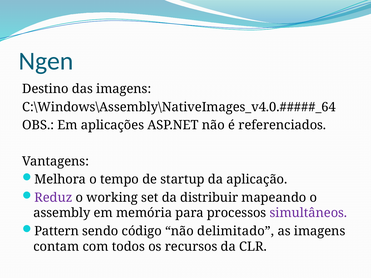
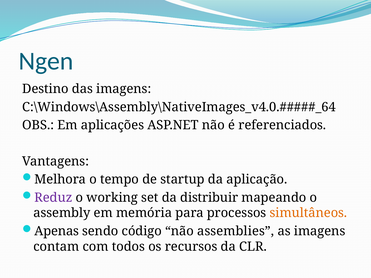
simultâneos colour: purple -> orange (308, 213)
Pattern: Pattern -> Apenas (57, 231)
delimitado: delimitado -> assemblies (236, 231)
